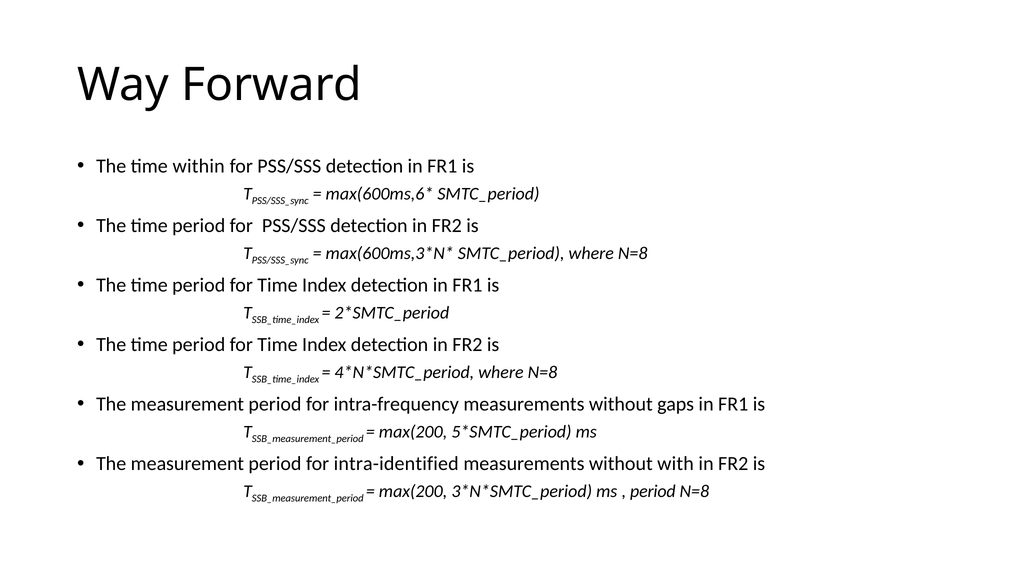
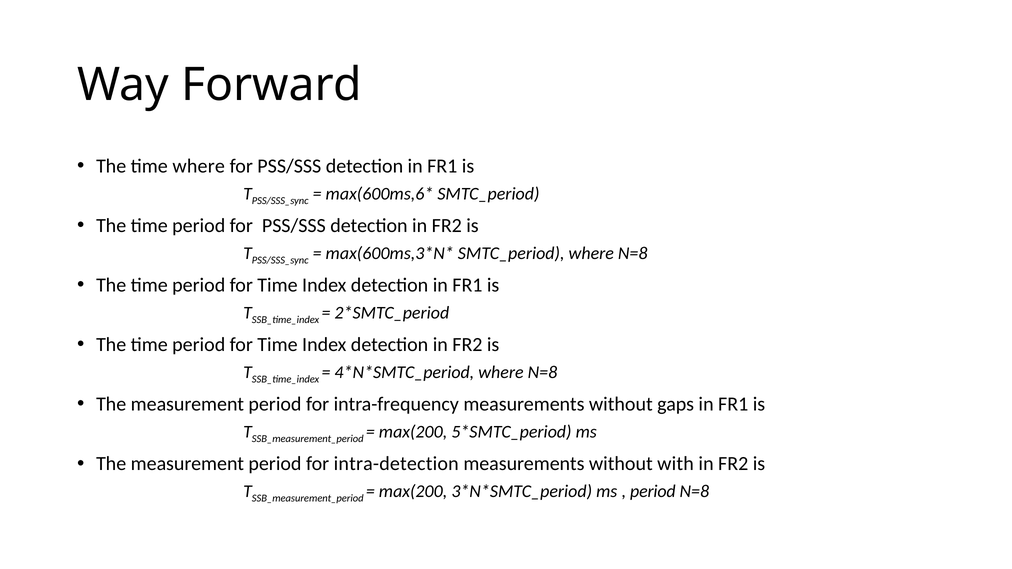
time within: within -> where (199, 166)
intra-identified: intra-identified -> intra-detection (396, 464)
